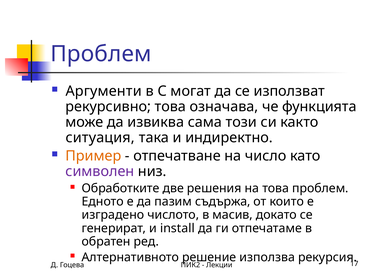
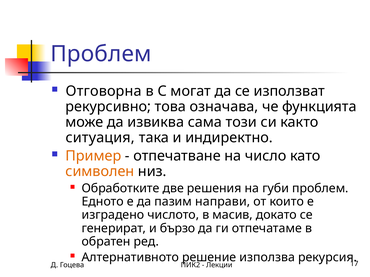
Аргументи: Аргументи -> Отговорна (104, 91)
символен colour: purple -> orange (100, 172)
на това: това -> губи (276, 189)
съдържа: съдържа -> направи (223, 202)
install: install -> бързо (178, 229)
